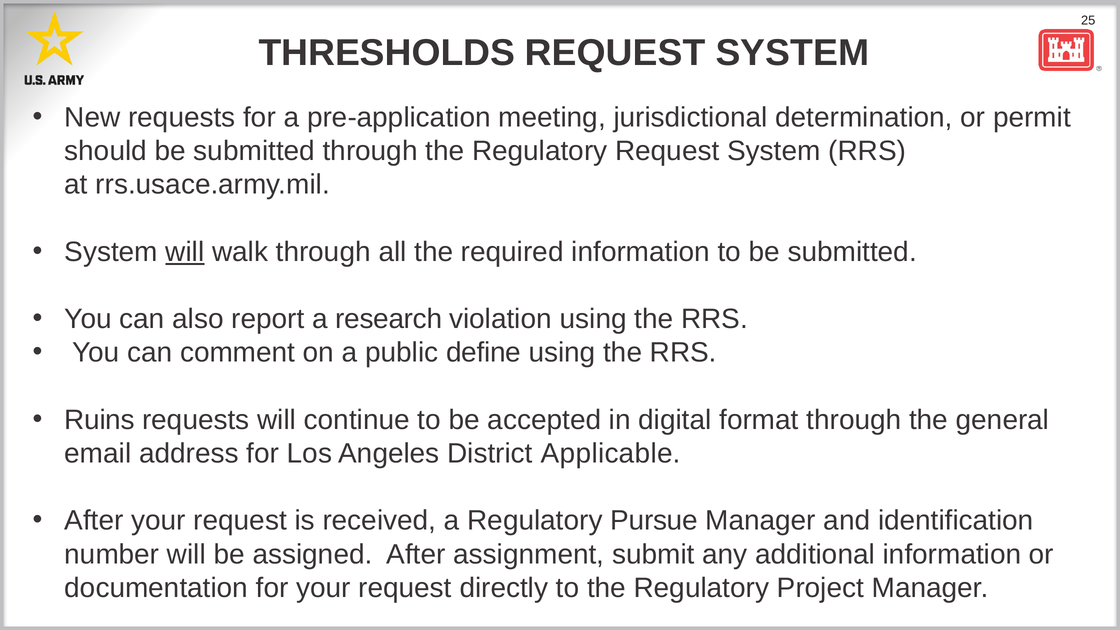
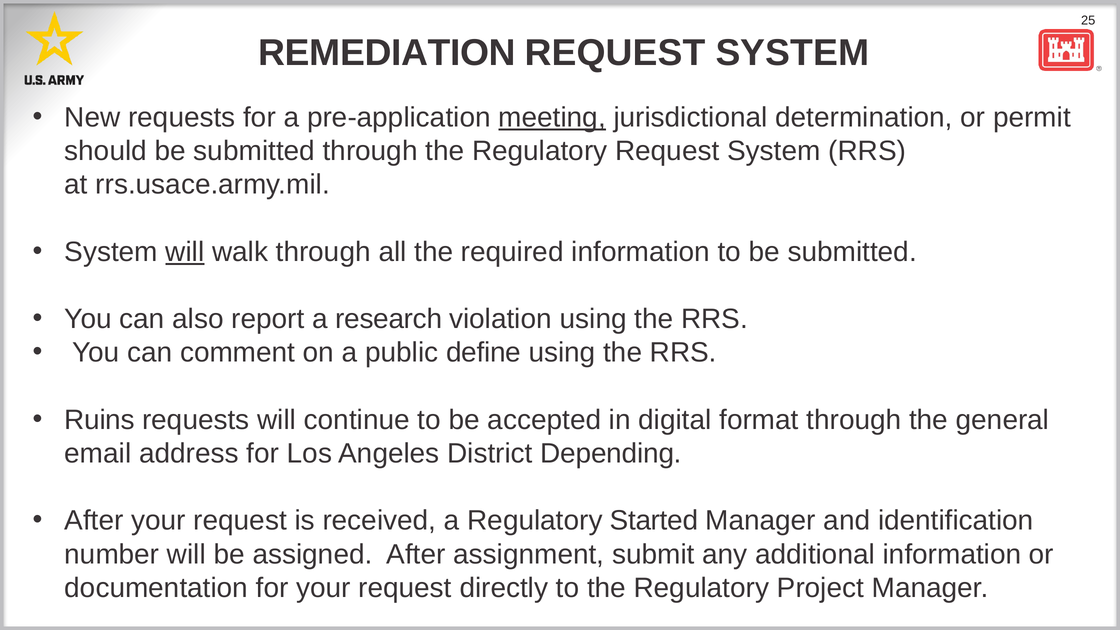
THRESHOLDS: THRESHOLDS -> REMEDIATION (387, 53)
meeting underline: none -> present (552, 117)
Applicable: Applicable -> Depending (611, 453)
Pursue: Pursue -> Started (654, 521)
